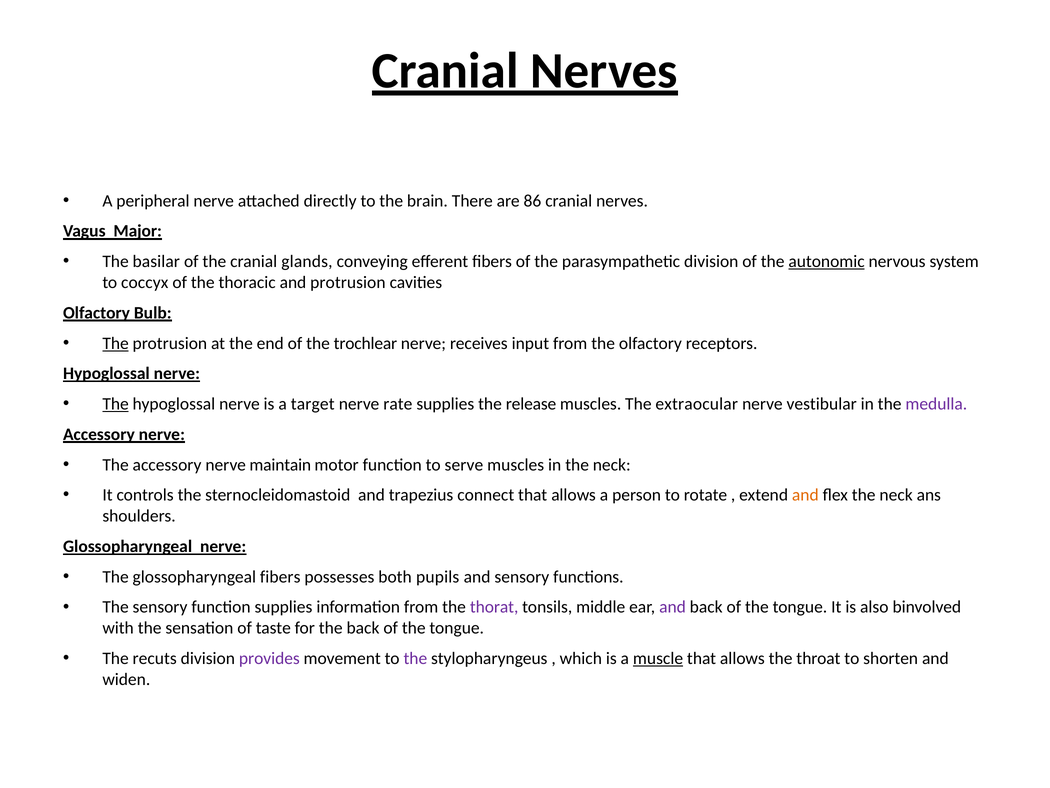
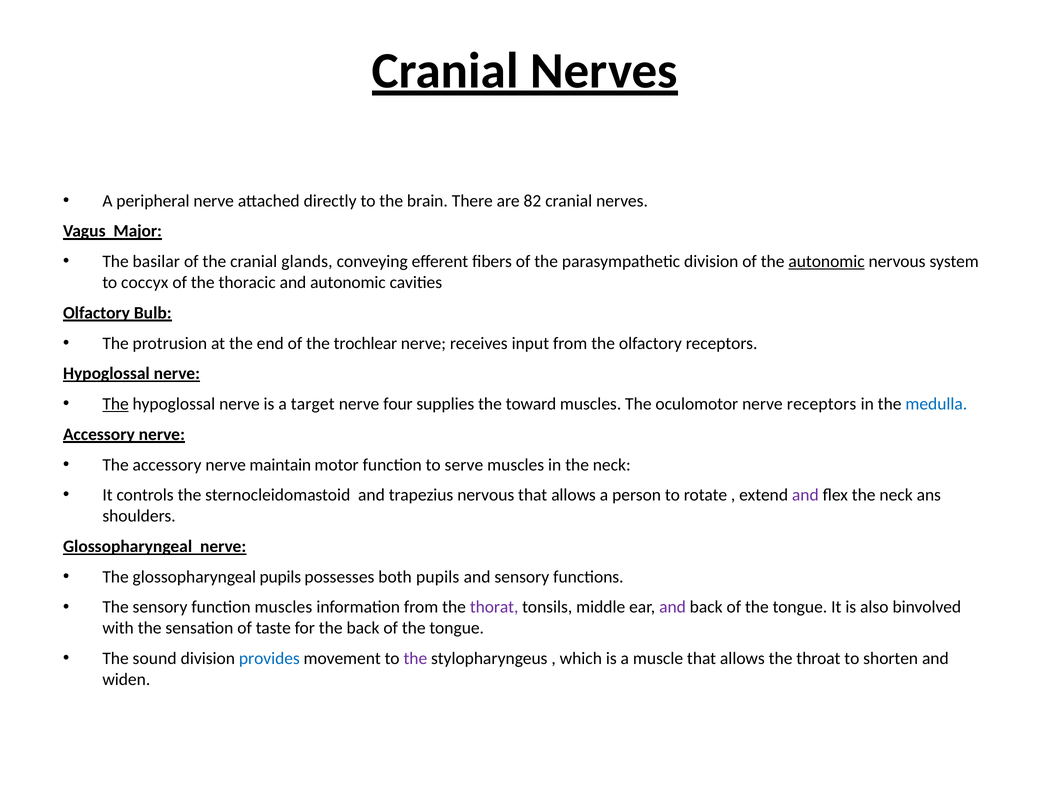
86: 86 -> 82 (532, 201)
and protrusion: protrusion -> autonomic (348, 282)
The underline: present -> none (116, 343)
rate: rate -> four (398, 404)
release: release -> toward (531, 404)
extraocular: extraocular -> oculomotor (697, 404)
nerve vestibular: vestibular -> receptors (822, 404)
medulla colour: purple -> blue (936, 404)
trapezius connect: connect -> nervous (486, 495)
and colour: orange -> purple (805, 495)
glossopharyngeal fibers: fibers -> pupils (280, 576)
function supplies: supplies -> muscles (283, 607)
recuts: recuts -> sound (155, 658)
provides colour: purple -> blue (269, 658)
muscle underline: present -> none (658, 658)
